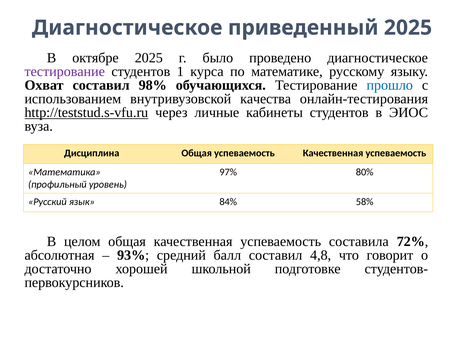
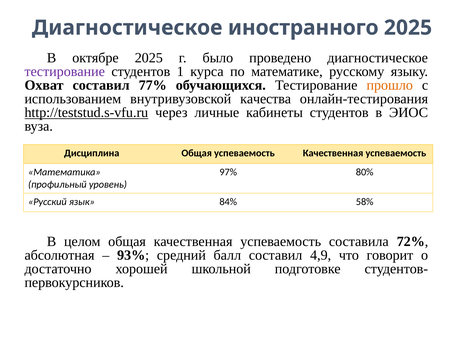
приведенный: приведенный -> иностранного (303, 28)
98%: 98% -> 77% (153, 85)
прошло colour: blue -> orange (390, 85)
4,8: 4,8 -> 4,9 (321, 255)
